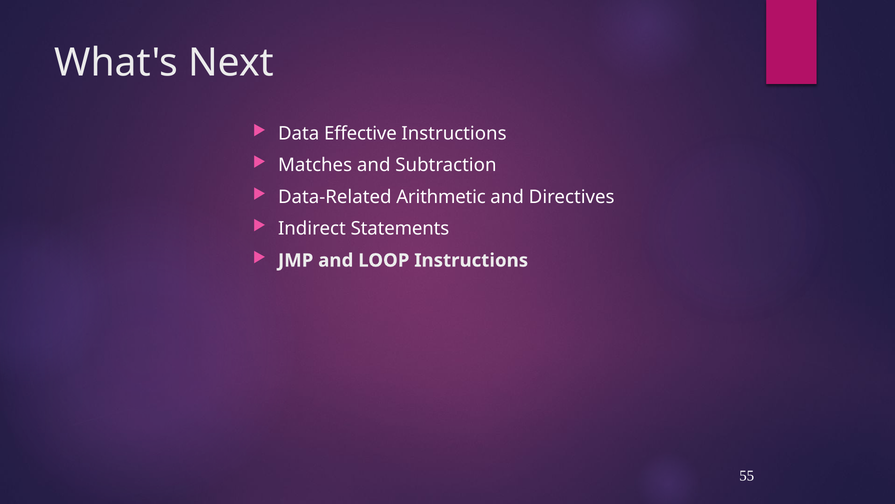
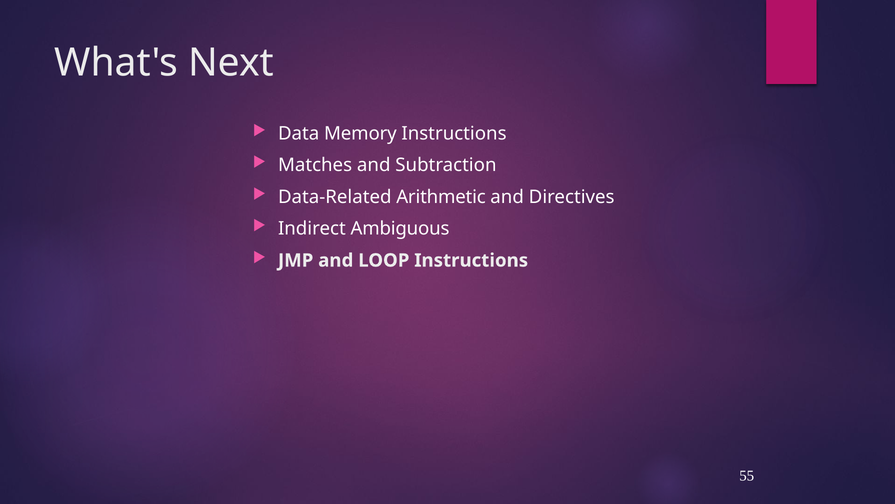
Effective: Effective -> Memory (360, 133)
Statements: Statements -> Ambiguous (400, 228)
